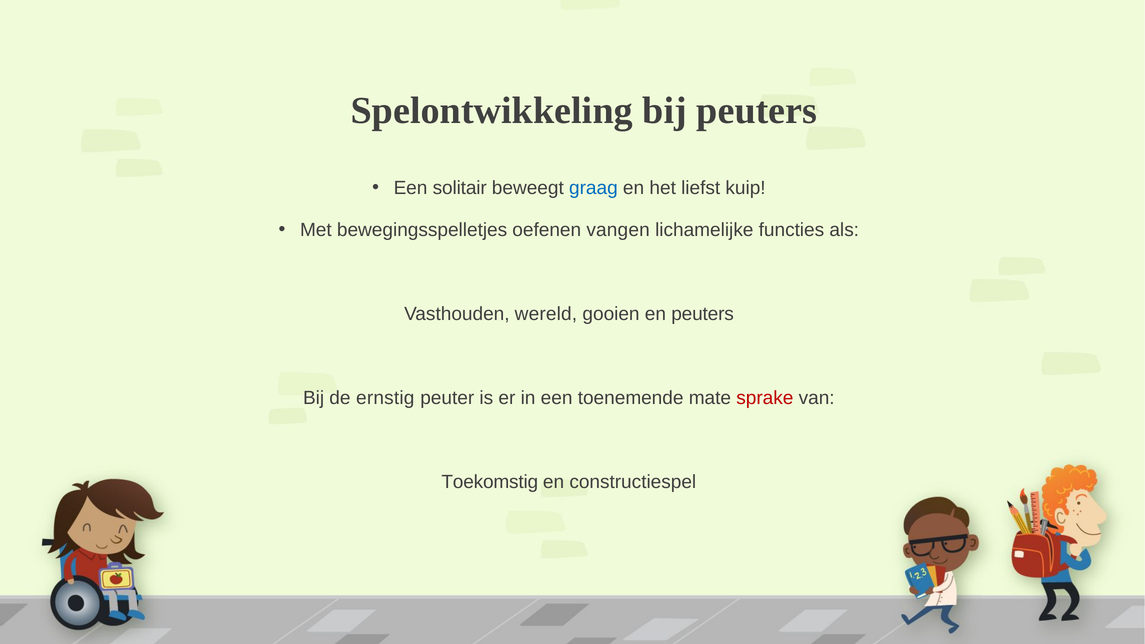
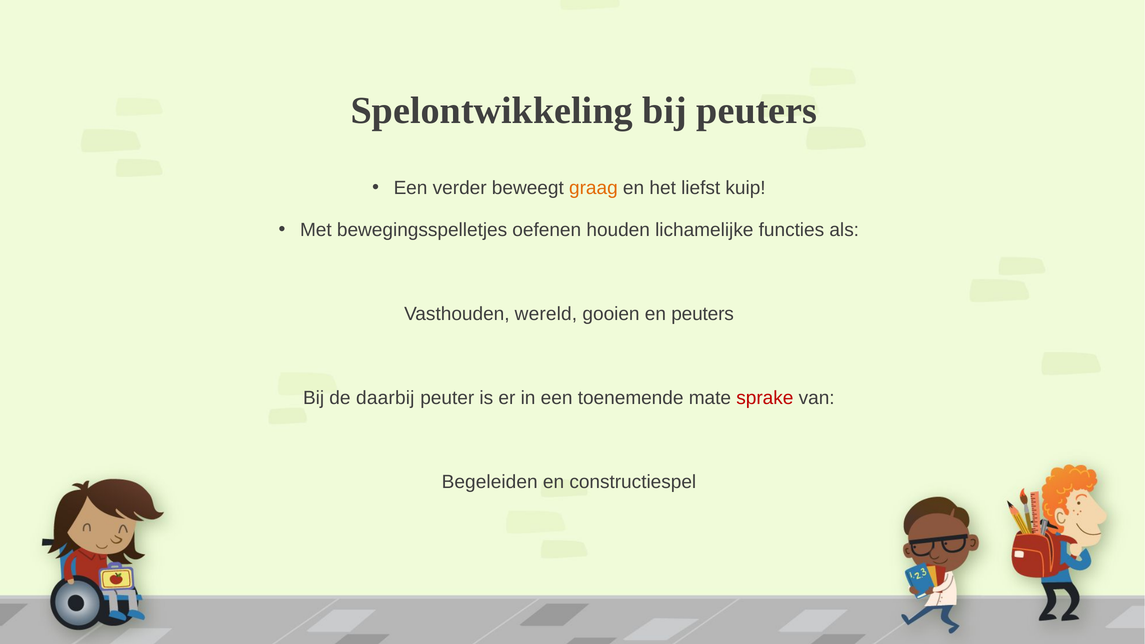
solitair: solitair -> verder (460, 188)
graag colour: blue -> orange (593, 188)
vangen: vangen -> houden (618, 230)
ernstig: ernstig -> daarbij (385, 398)
Toekomstig: Toekomstig -> Begeleiden (490, 482)
